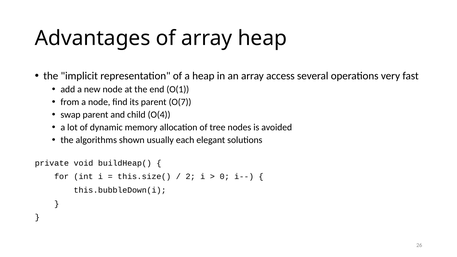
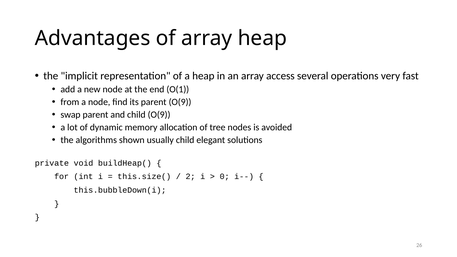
parent O(7: O(7 -> O(9 (180, 102)
child O(4: O(4 -> O(9 (159, 115)
usually each: each -> child (185, 140)
